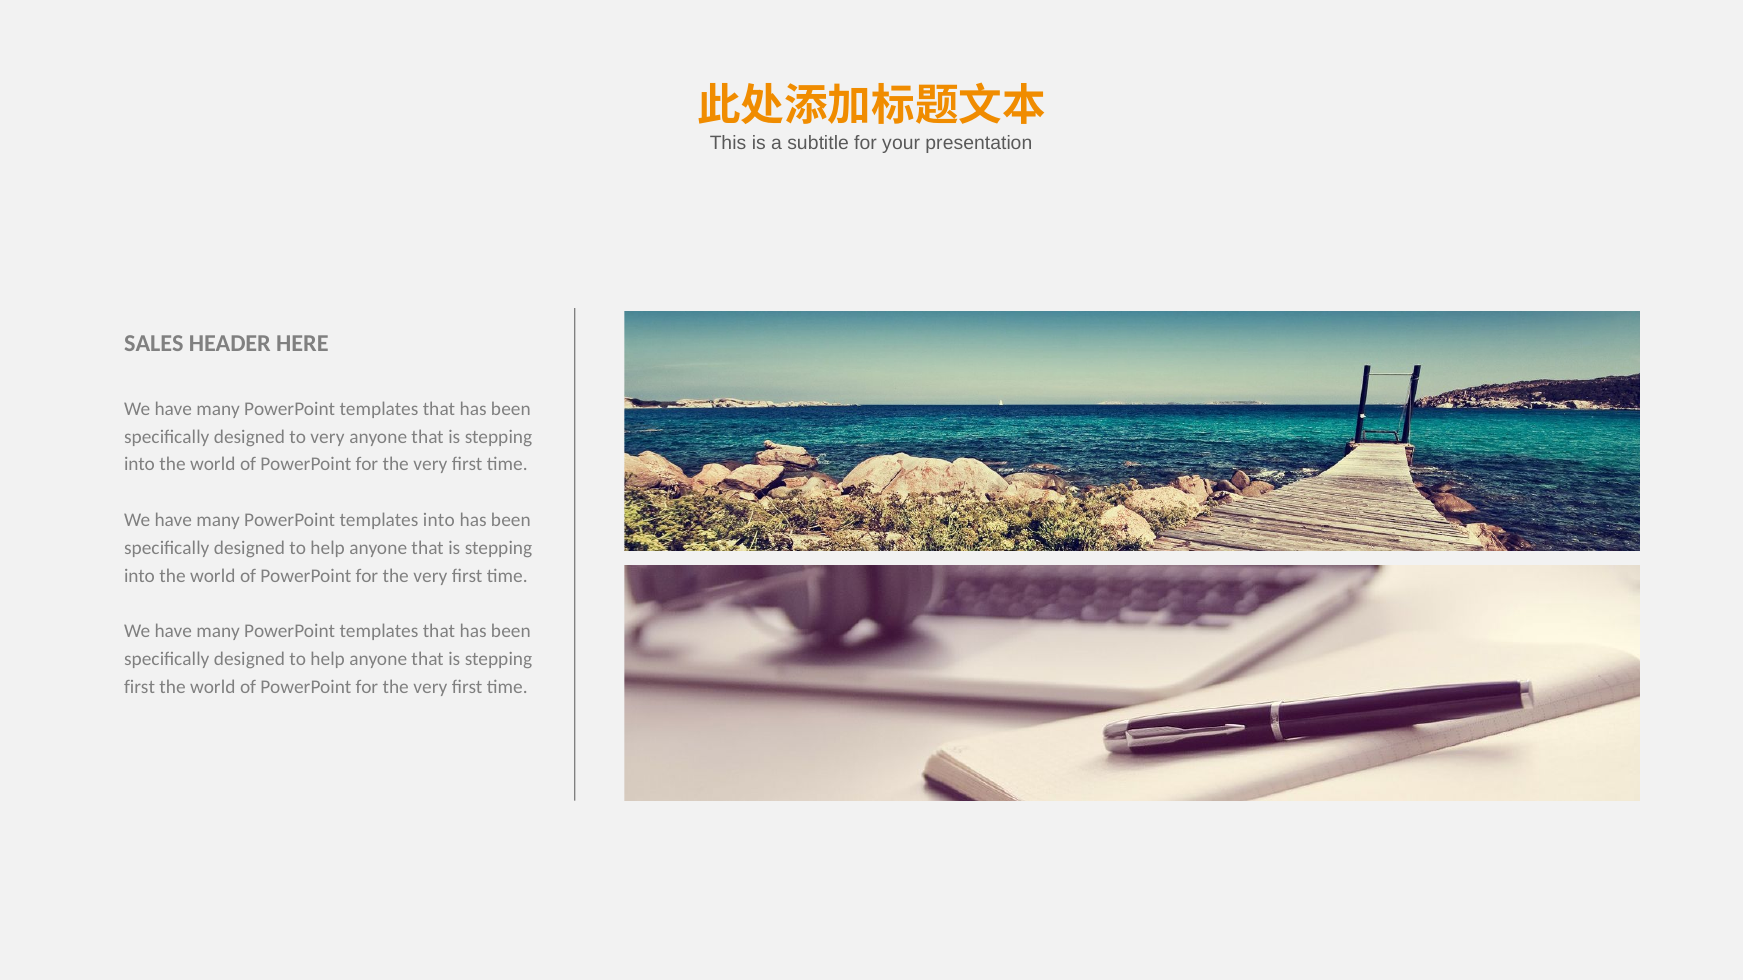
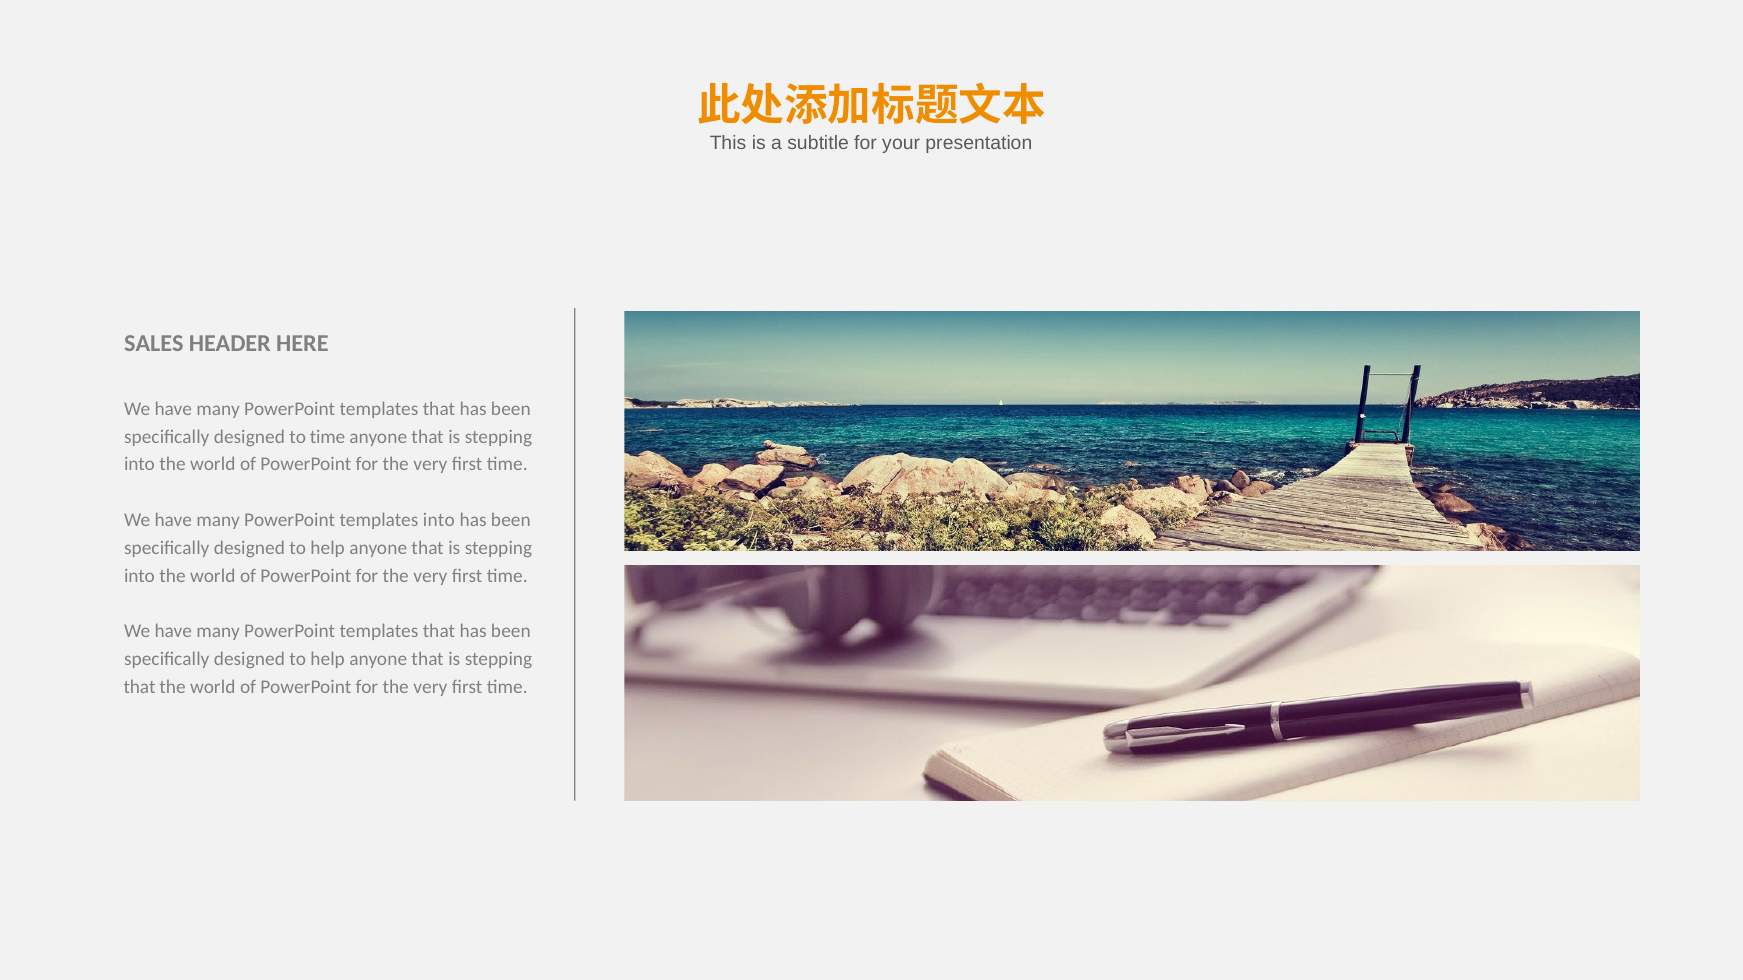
to very: very -> time (328, 437)
first: first -> that (140, 687)
